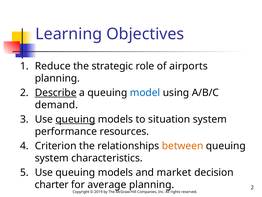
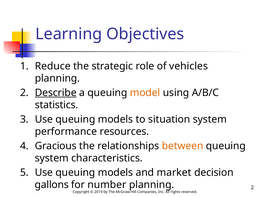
airports: airports -> vehicles (189, 66)
model colour: blue -> orange (145, 92)
demand: demand -> statistics (57, 105)
queuing underline: present -> none (75, 119)
Criterion: Criterion -> Gracious (56, 145)
charter: charter -> gallons (52, 184)
average: average -> number (107, 184)
